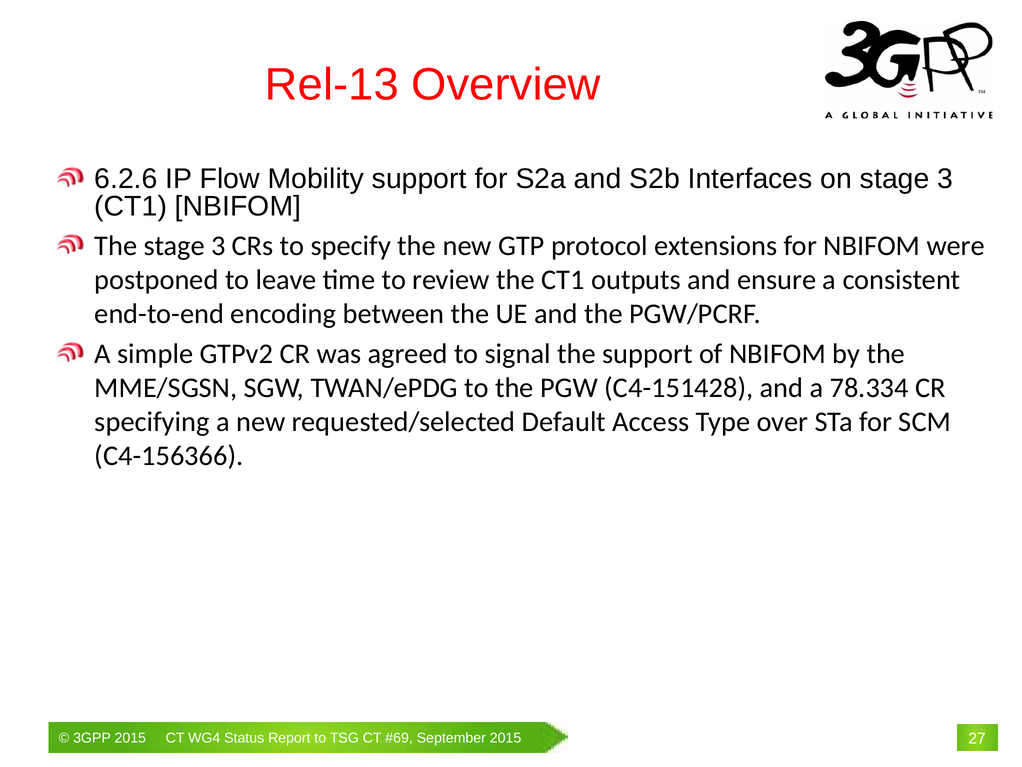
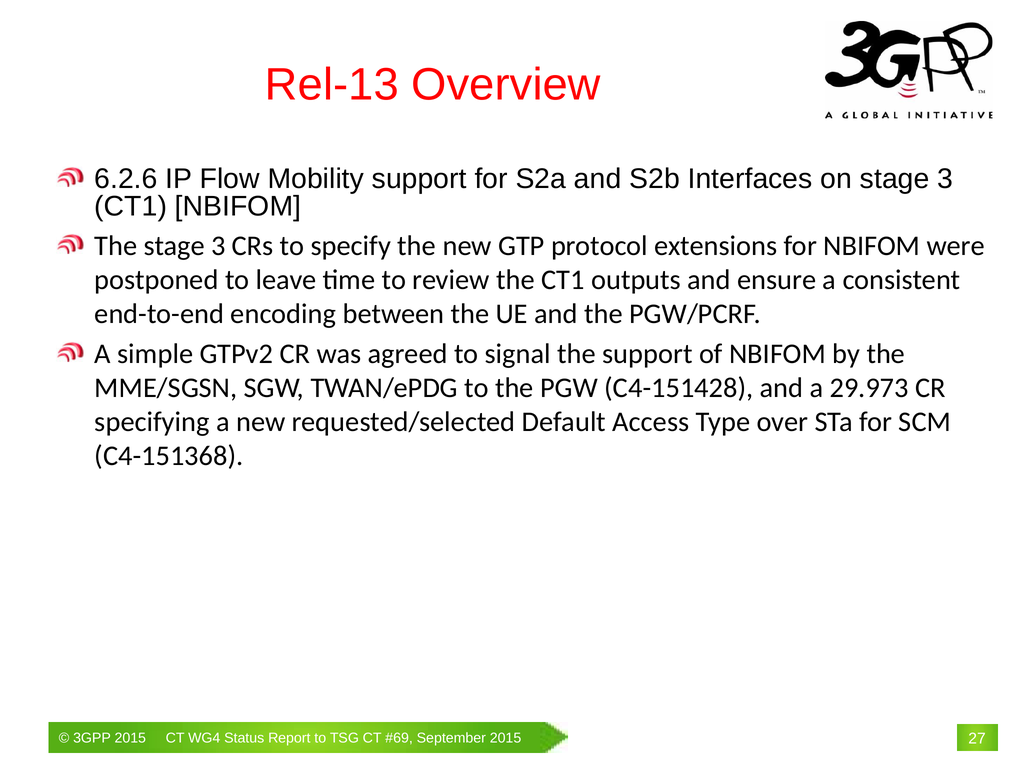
78.334: 78.334 -> 29.973 (869, 388)
C4-156366: C4-156366 -> C4-151368 (169, 456)
